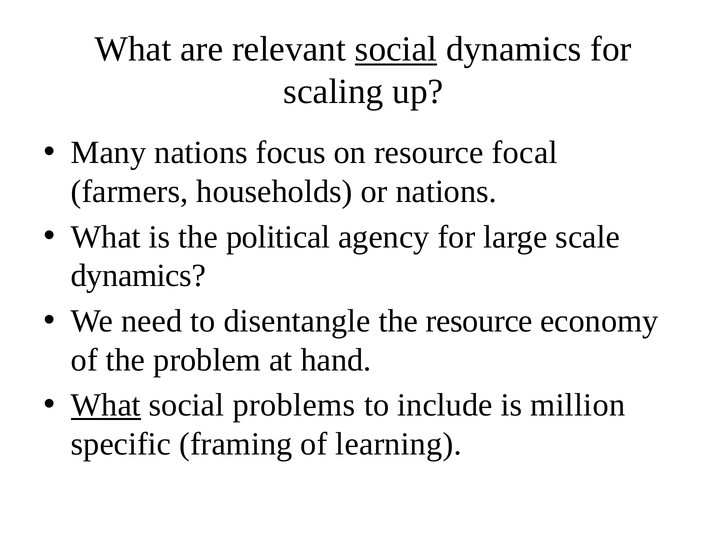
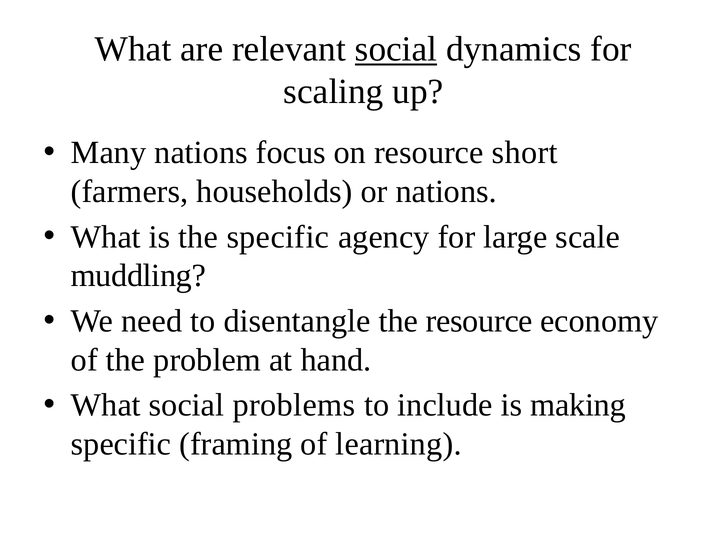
focal: focal -> short (525, 153)
the political: political -> specific (278, 237)
dynamics: dynamics -> muddling (138, 275)
What underline: present -> none (106, 405)
million: million -> making (578, 405)
